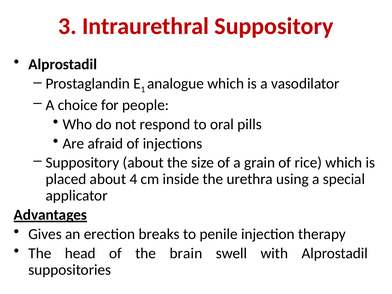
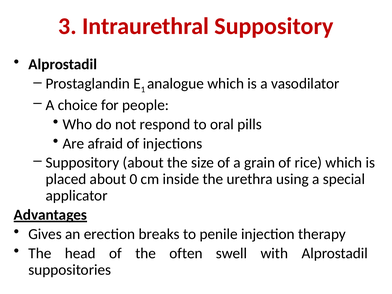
4: 4 -> 0 (133, 179)
brain: brain -> often (186, 253)
